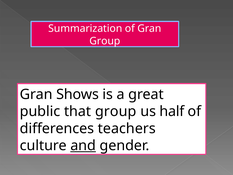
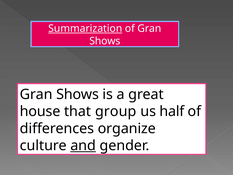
Summarization underline: none -> present (85, 28)
Group: Group -> Shows (105, 41)
public: public -> house (40, 111)
teachers: teachers -> organize (127, 128)
